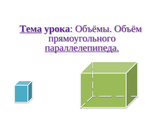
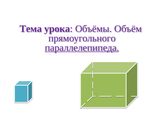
Тема underline: present -> none (31, 29)
